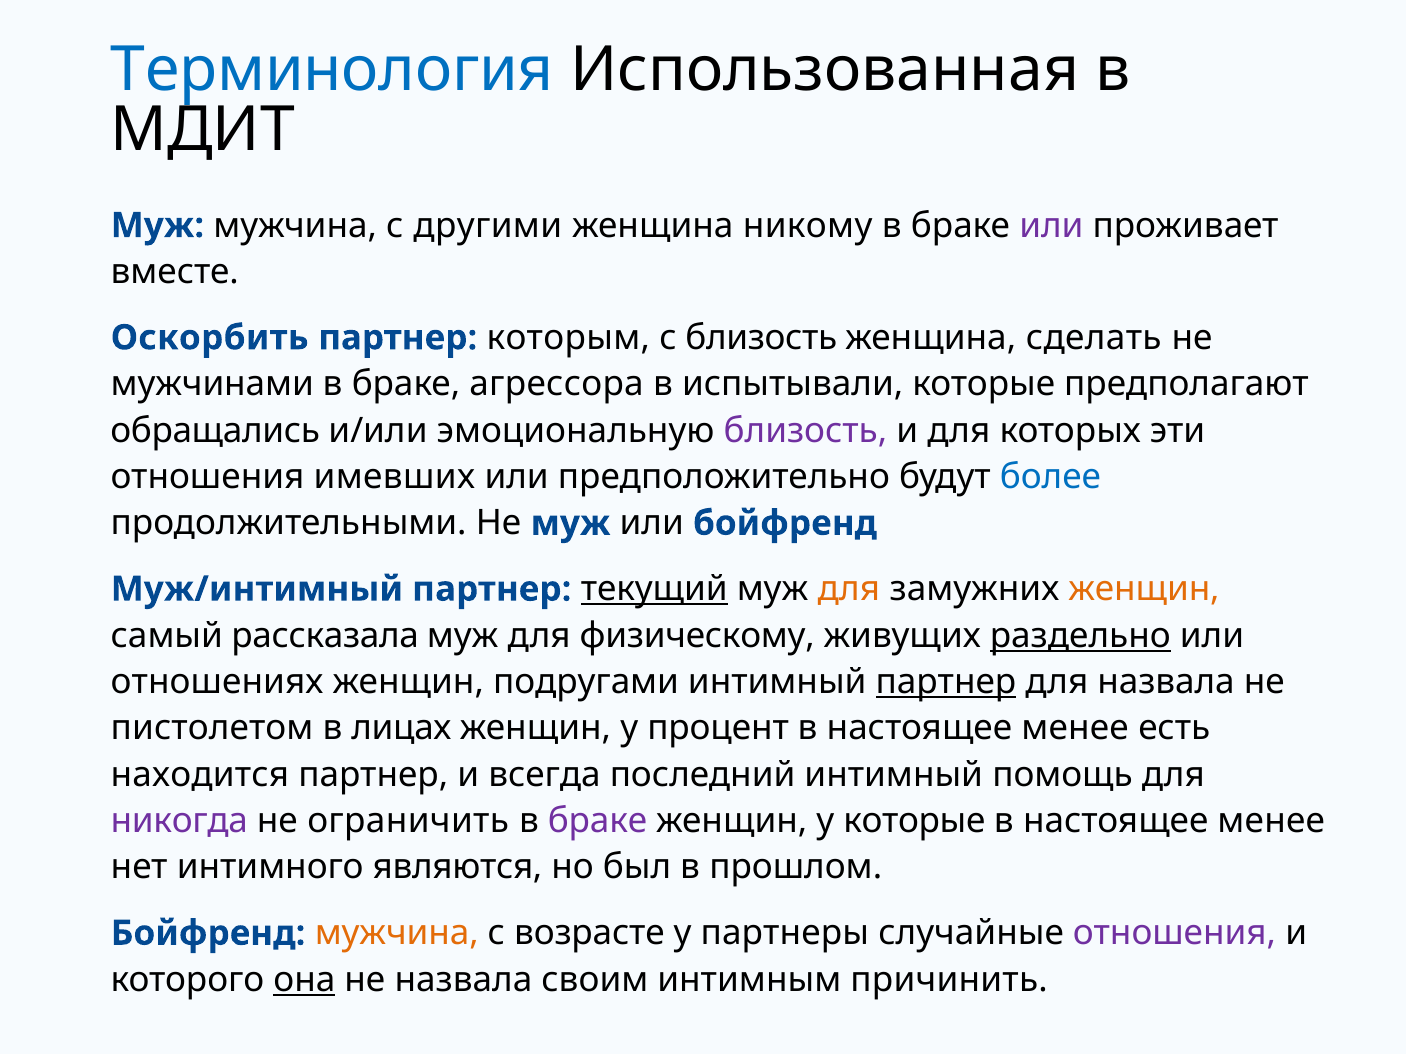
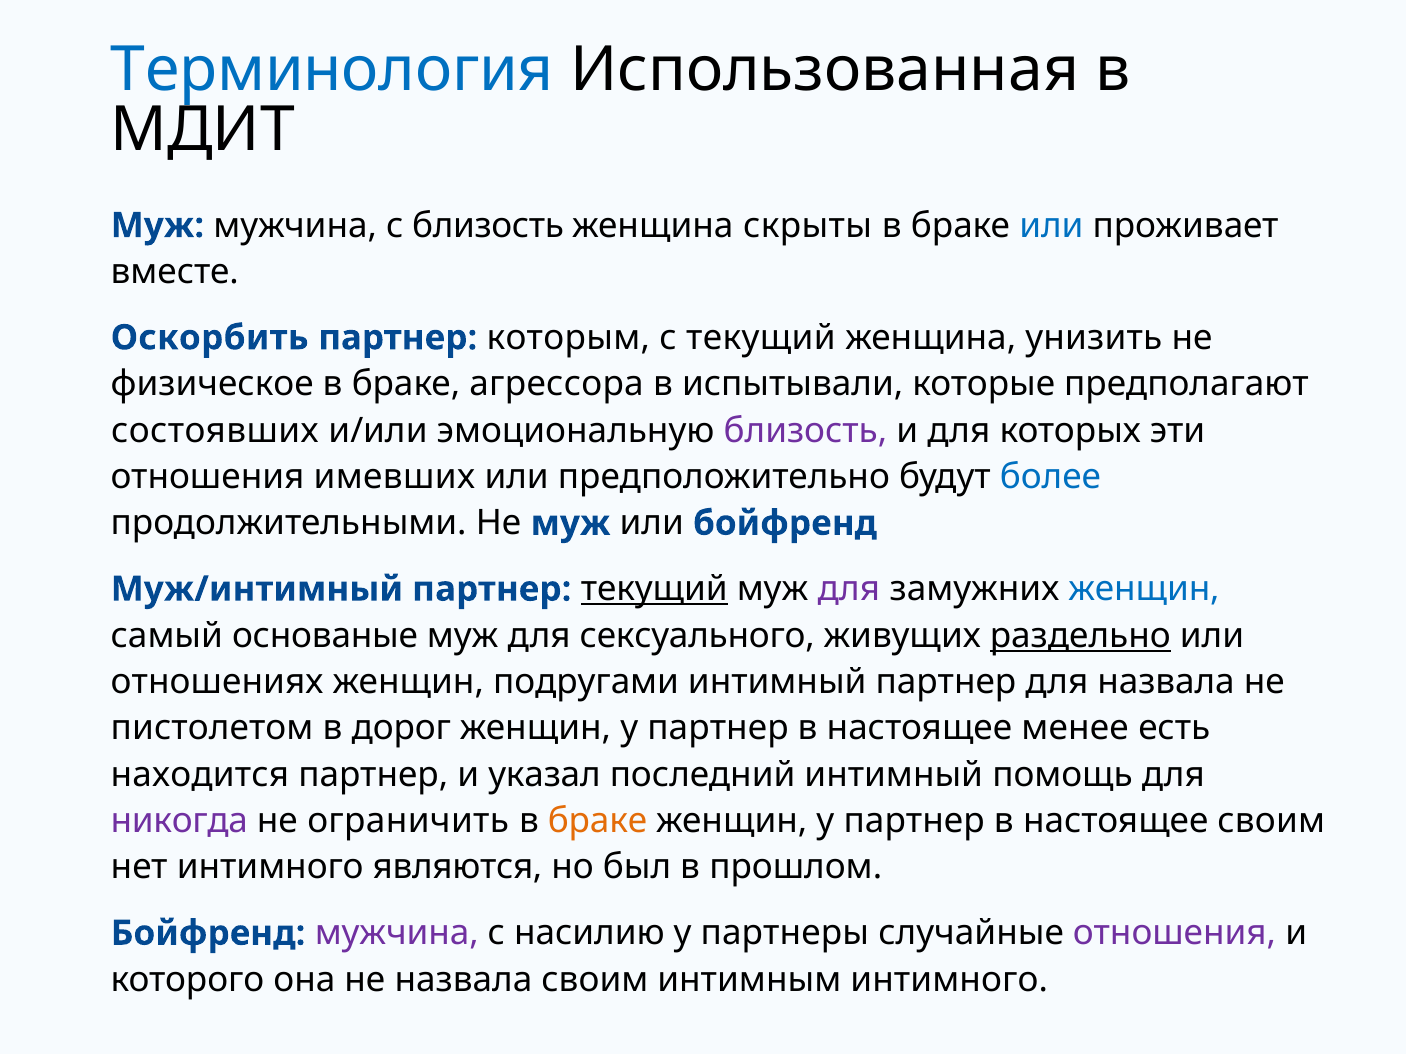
с другими: другими -> близость (488, 226)
никому: никому -> скрыты (808, 226)
или colour: purple -> blue (1051, 226)
с близость: близость -> текущий (761, 338)
сделать: сделать -> унизить (1094, 338)
мужчинами: мужчинами -> физическое (212, 384)
обращались: обращались -> состоявших (215, 431)
для colour: orange -> purple (849, 589)
женщин colour: orange -> blue (1144, 589)
рассказала: рассказала -> основаные (325, 636)
физическому: физическому -> сексуального (697, 636)
партнер underline: present -> none (946, 682)
лицах: лицах -> дорог (401, 729)
процент: процент -> партнер (718, 729)
всегда: всегда -> указал (545, 775)
браке colour: purple -> orange (598, 821)
которые: которые -> партнер (914, 821)
менее: менее -> своим (1271, 821)
мужчина colour: orange -> purple (397, 934)
возрасте: возрасте -> насилию (589, 934)
она underline: present -> none (304, 980)
интимным причинить: причинить -> интимного (949, 980)
